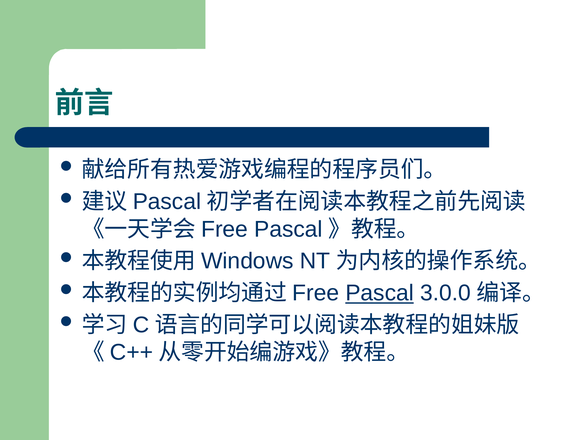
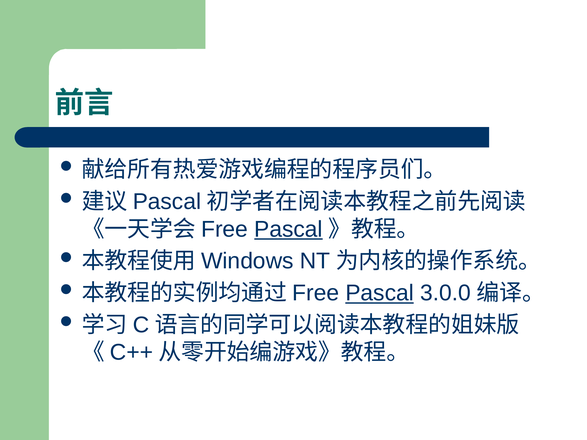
Pascal underline: none -> present (288, 229)
